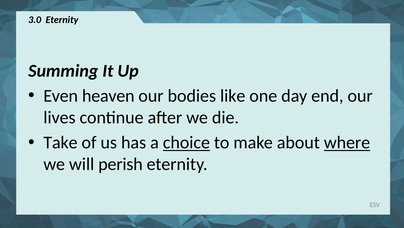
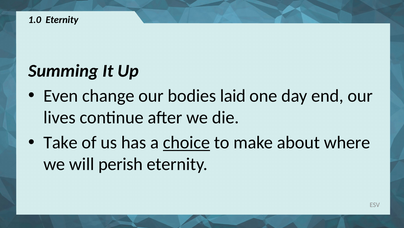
3.0: 3.0 -> 1.0 (35, 20)
heaven: heaven -> change (108, 96)
like: like -> laid (233, 96)
where underline: present -> none (347, 143)
